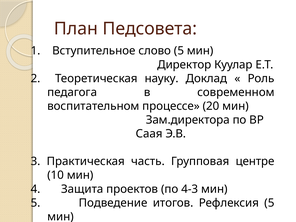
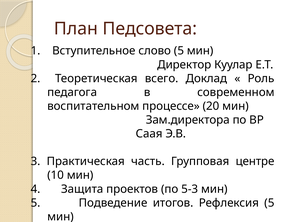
науку: науку -> всего (162, 78)
4-3: 4-3 -> 5-3 (190, 189)
